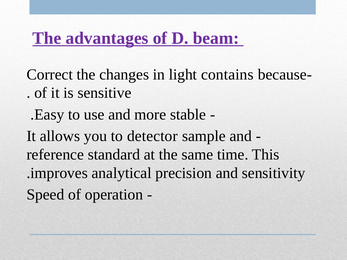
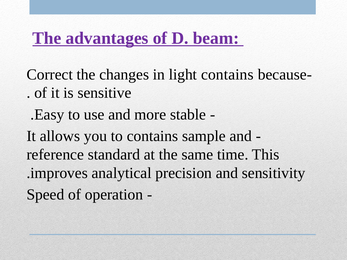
to detector: detector -> contains (152, 136)
